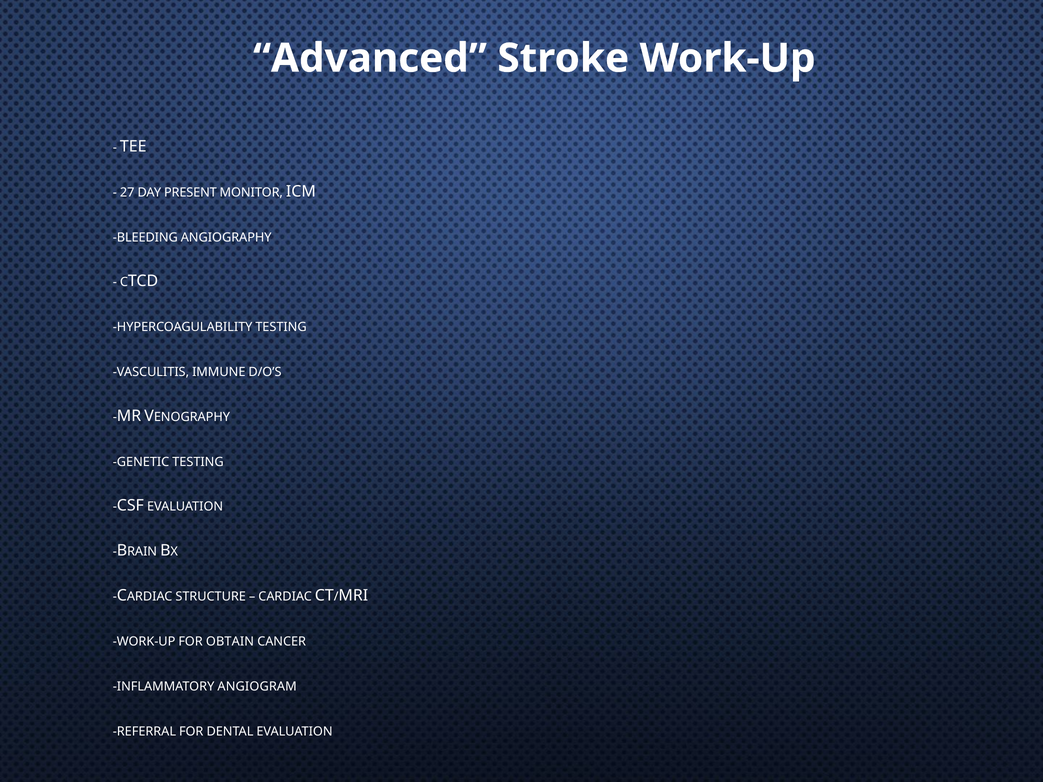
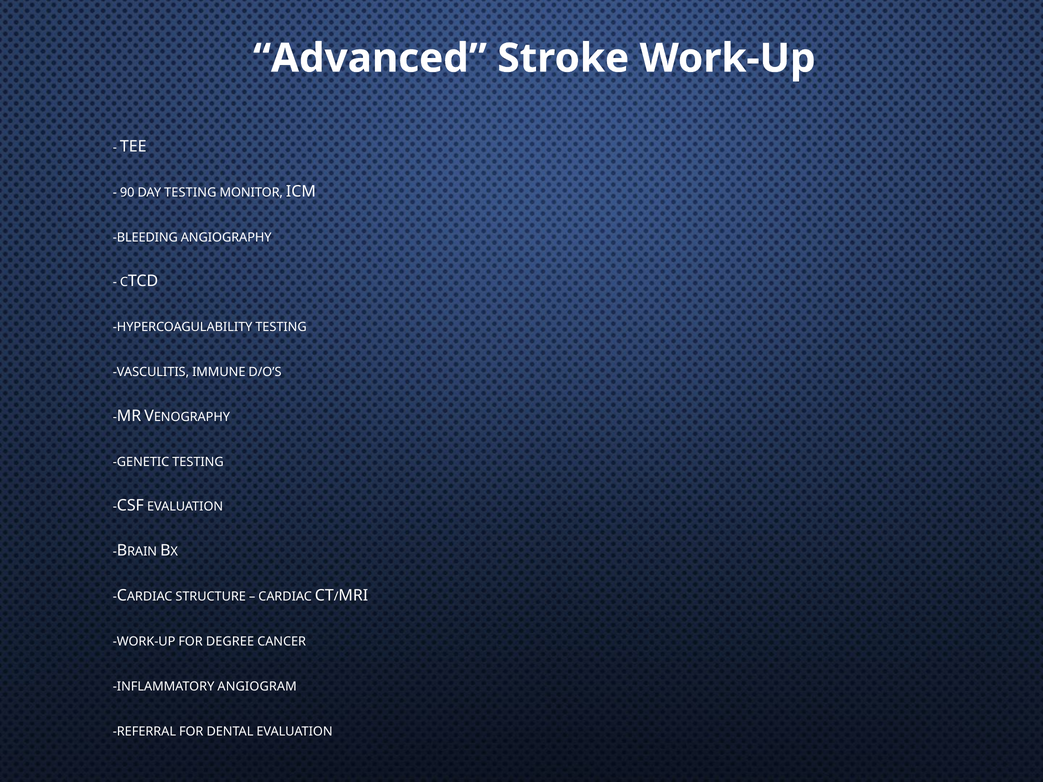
27: 27 -> 90 (127, 192)
DAY PRESENT: PRESENT -> TESTING (190, 192)
OBTAIN: OBTAIN -> DEGREE (230, 642)
